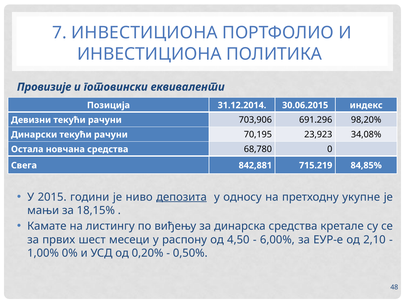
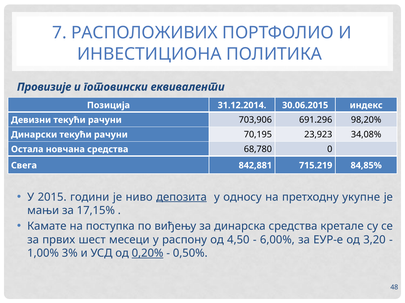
7 ИНВЕСТИЦИОНА: ИНВЕСТИЦИОНА -> РАСПОЛОЖИВИХ (145, 33)
18,15%: 18,15% -> 17,15% (96, 211)
листингу: листингу -> поступка (110, 227)
2,10: 2,10 -> 3,20 (374, 240)
0%: 0% -> 3% (70, 254)
0,20% underline: none -> present (148, 254)
